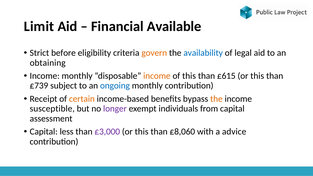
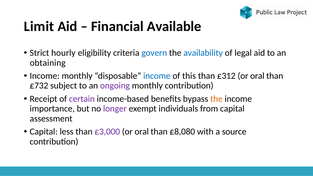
before: before -> hourly (63, 53)
govern colour: orange -> blue (154, 53)
income colour: orange -> blue (157, 76)
£615: £615 -> £312 (226, 76)
this: this -> oral (257, 76)
£739: £739 -> £732 (39, 86)
ongoing colour: blue -> purple (115, 86)
certain colour: orange -> purple (82, 99)
susceptible: susceptible -> importance (52, 109)
this: this -> oral (142, 132)
£8,060: £8,060 -> £8,080 (182, 132)
advice: advice -> source (234, 132)
